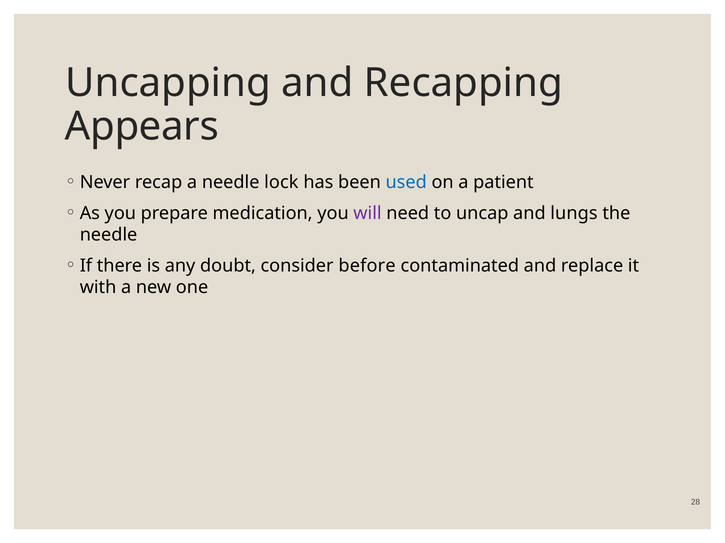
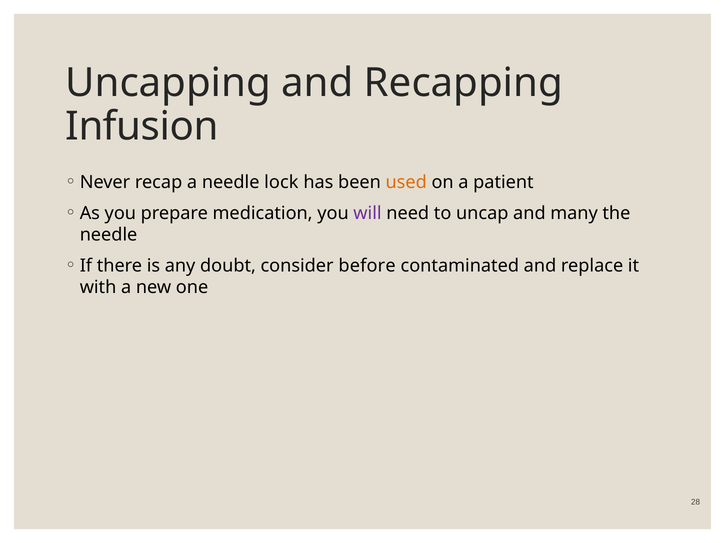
Appears: Appears -> Infusion (142, 127)
used colour: blue -> orange (406, 183)
lungs: lungs -> many (574, 213)
